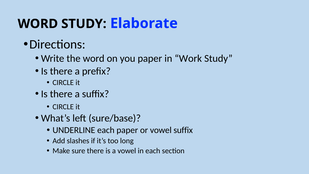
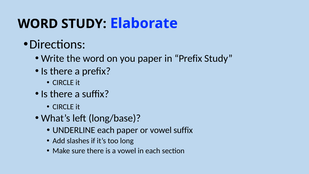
in Work: Work -> Prefix (188, 58)
sure/base: sure/base -> long/base (115, 118)
